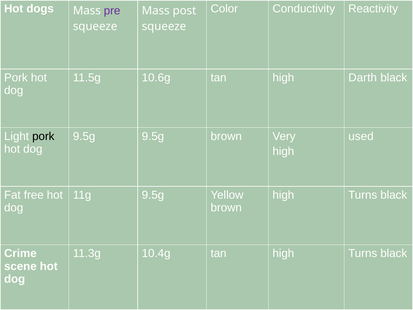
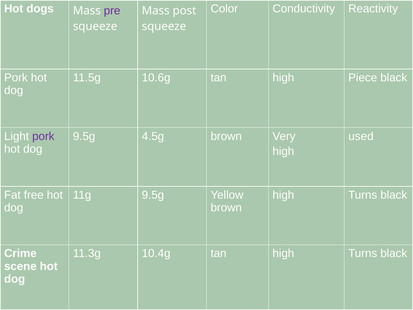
Darth: Darth -> Piece (363, 78)
pork colour: black -> purple (43, 136)
9.5g 9.5g: 9.5g -> 4.5g (153, 136)
